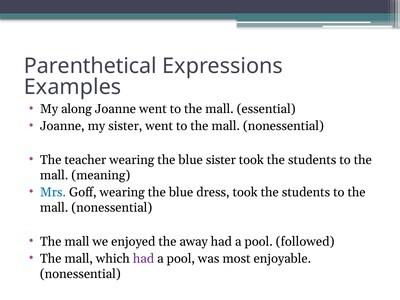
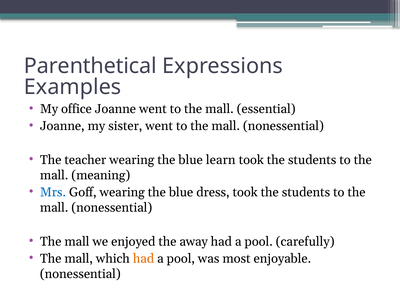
along: along -> office (76, 109)
blue sister: sister -> learn (221, 160)
followed: followed -> carefully (305, 242)
had colour: purple -> orange (144, 259)
